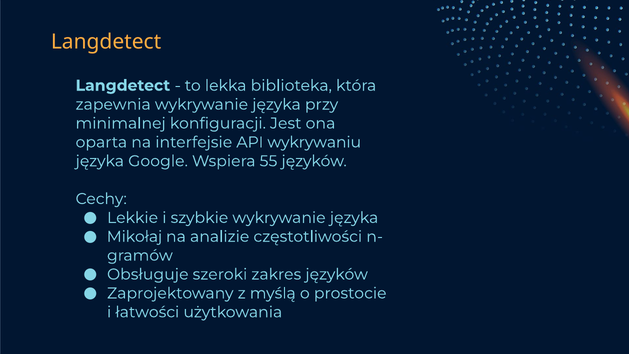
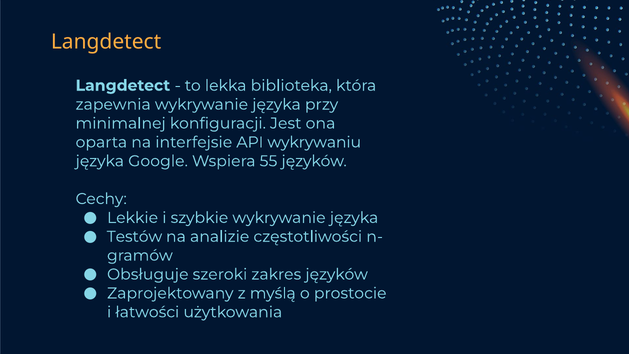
Mikołaj: Mikołaj -> Testów (135, 236)
